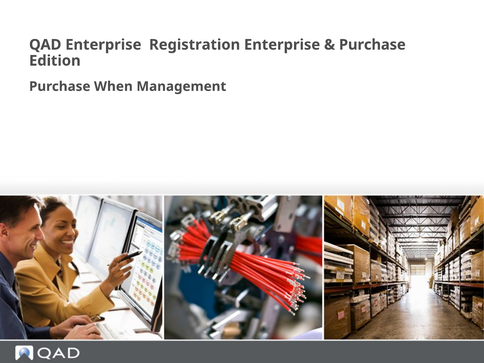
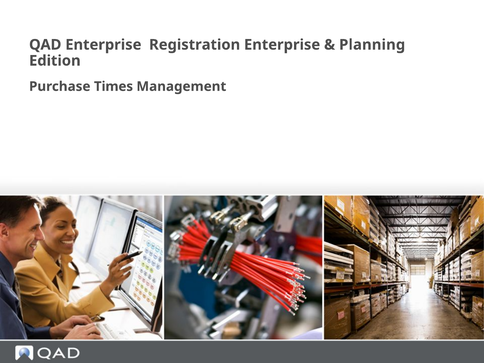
Purchase: Purchase -> Planning (372, 45)
When: When -> Times (113, 86)
